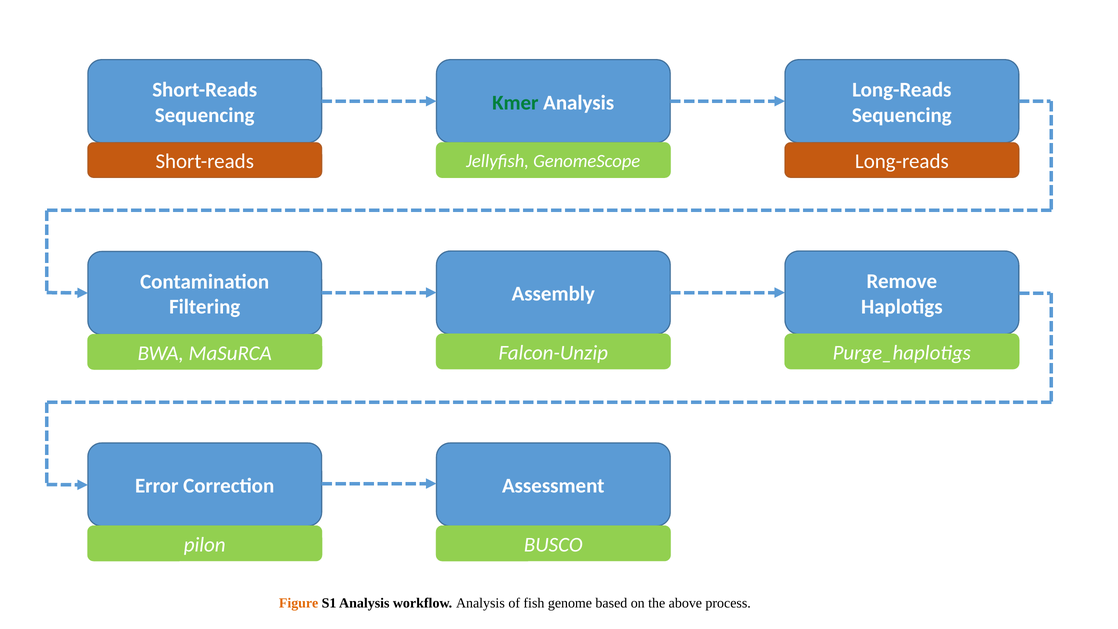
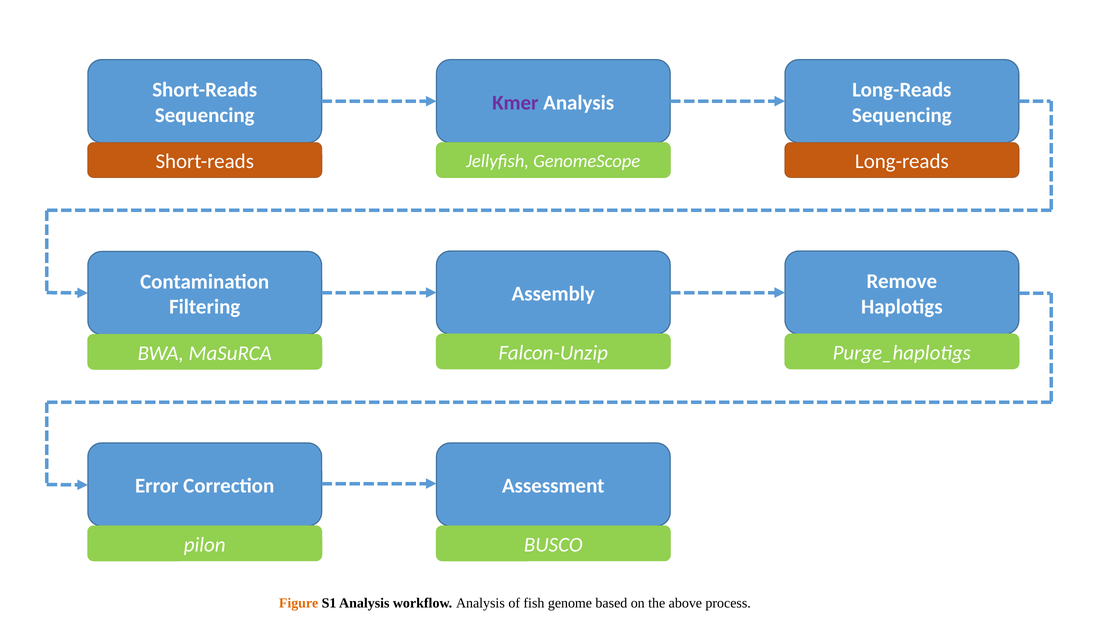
Kmer colour: green -> purple (515, 103)
